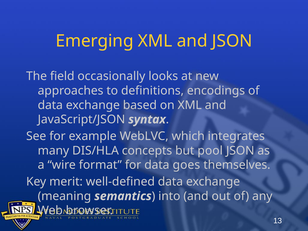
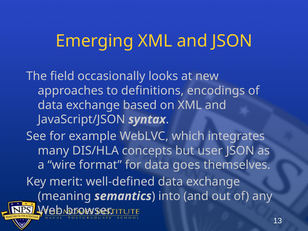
pool: pool -> user (210, 151)
